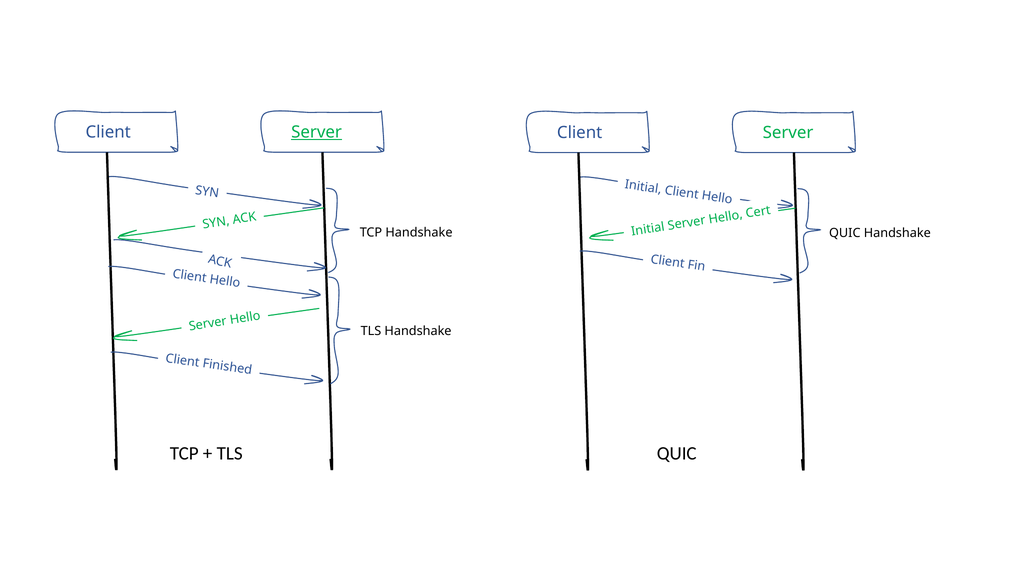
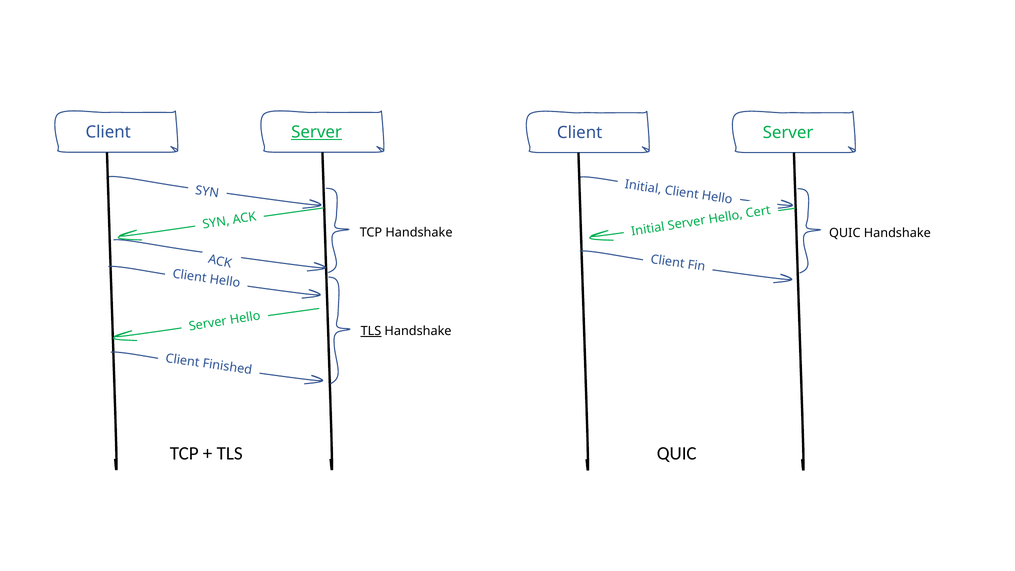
TLS underline: none -> present (371, 331)
